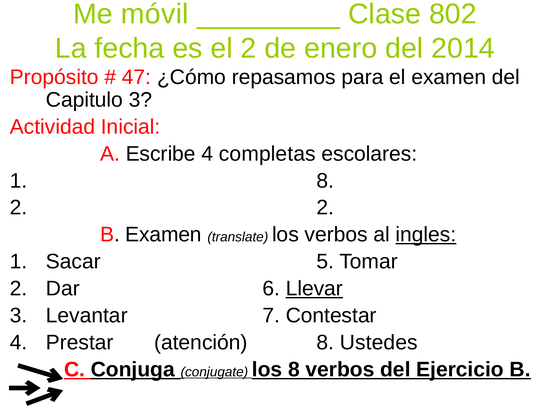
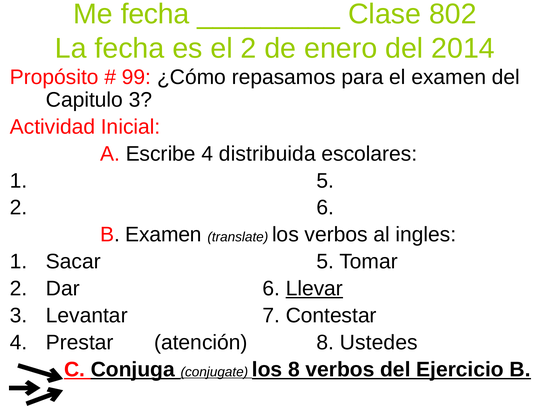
Me móvil: móvil -> fecha (155, 14)
47: 47 -> 99 (136, 77)
completas: completas -> distribuida (267, 154)
1 8: 8 -> 5 (325, 181)
2 2: 2 -> 6 (325, 208)
ingles underline: present -> none (426, 235)
